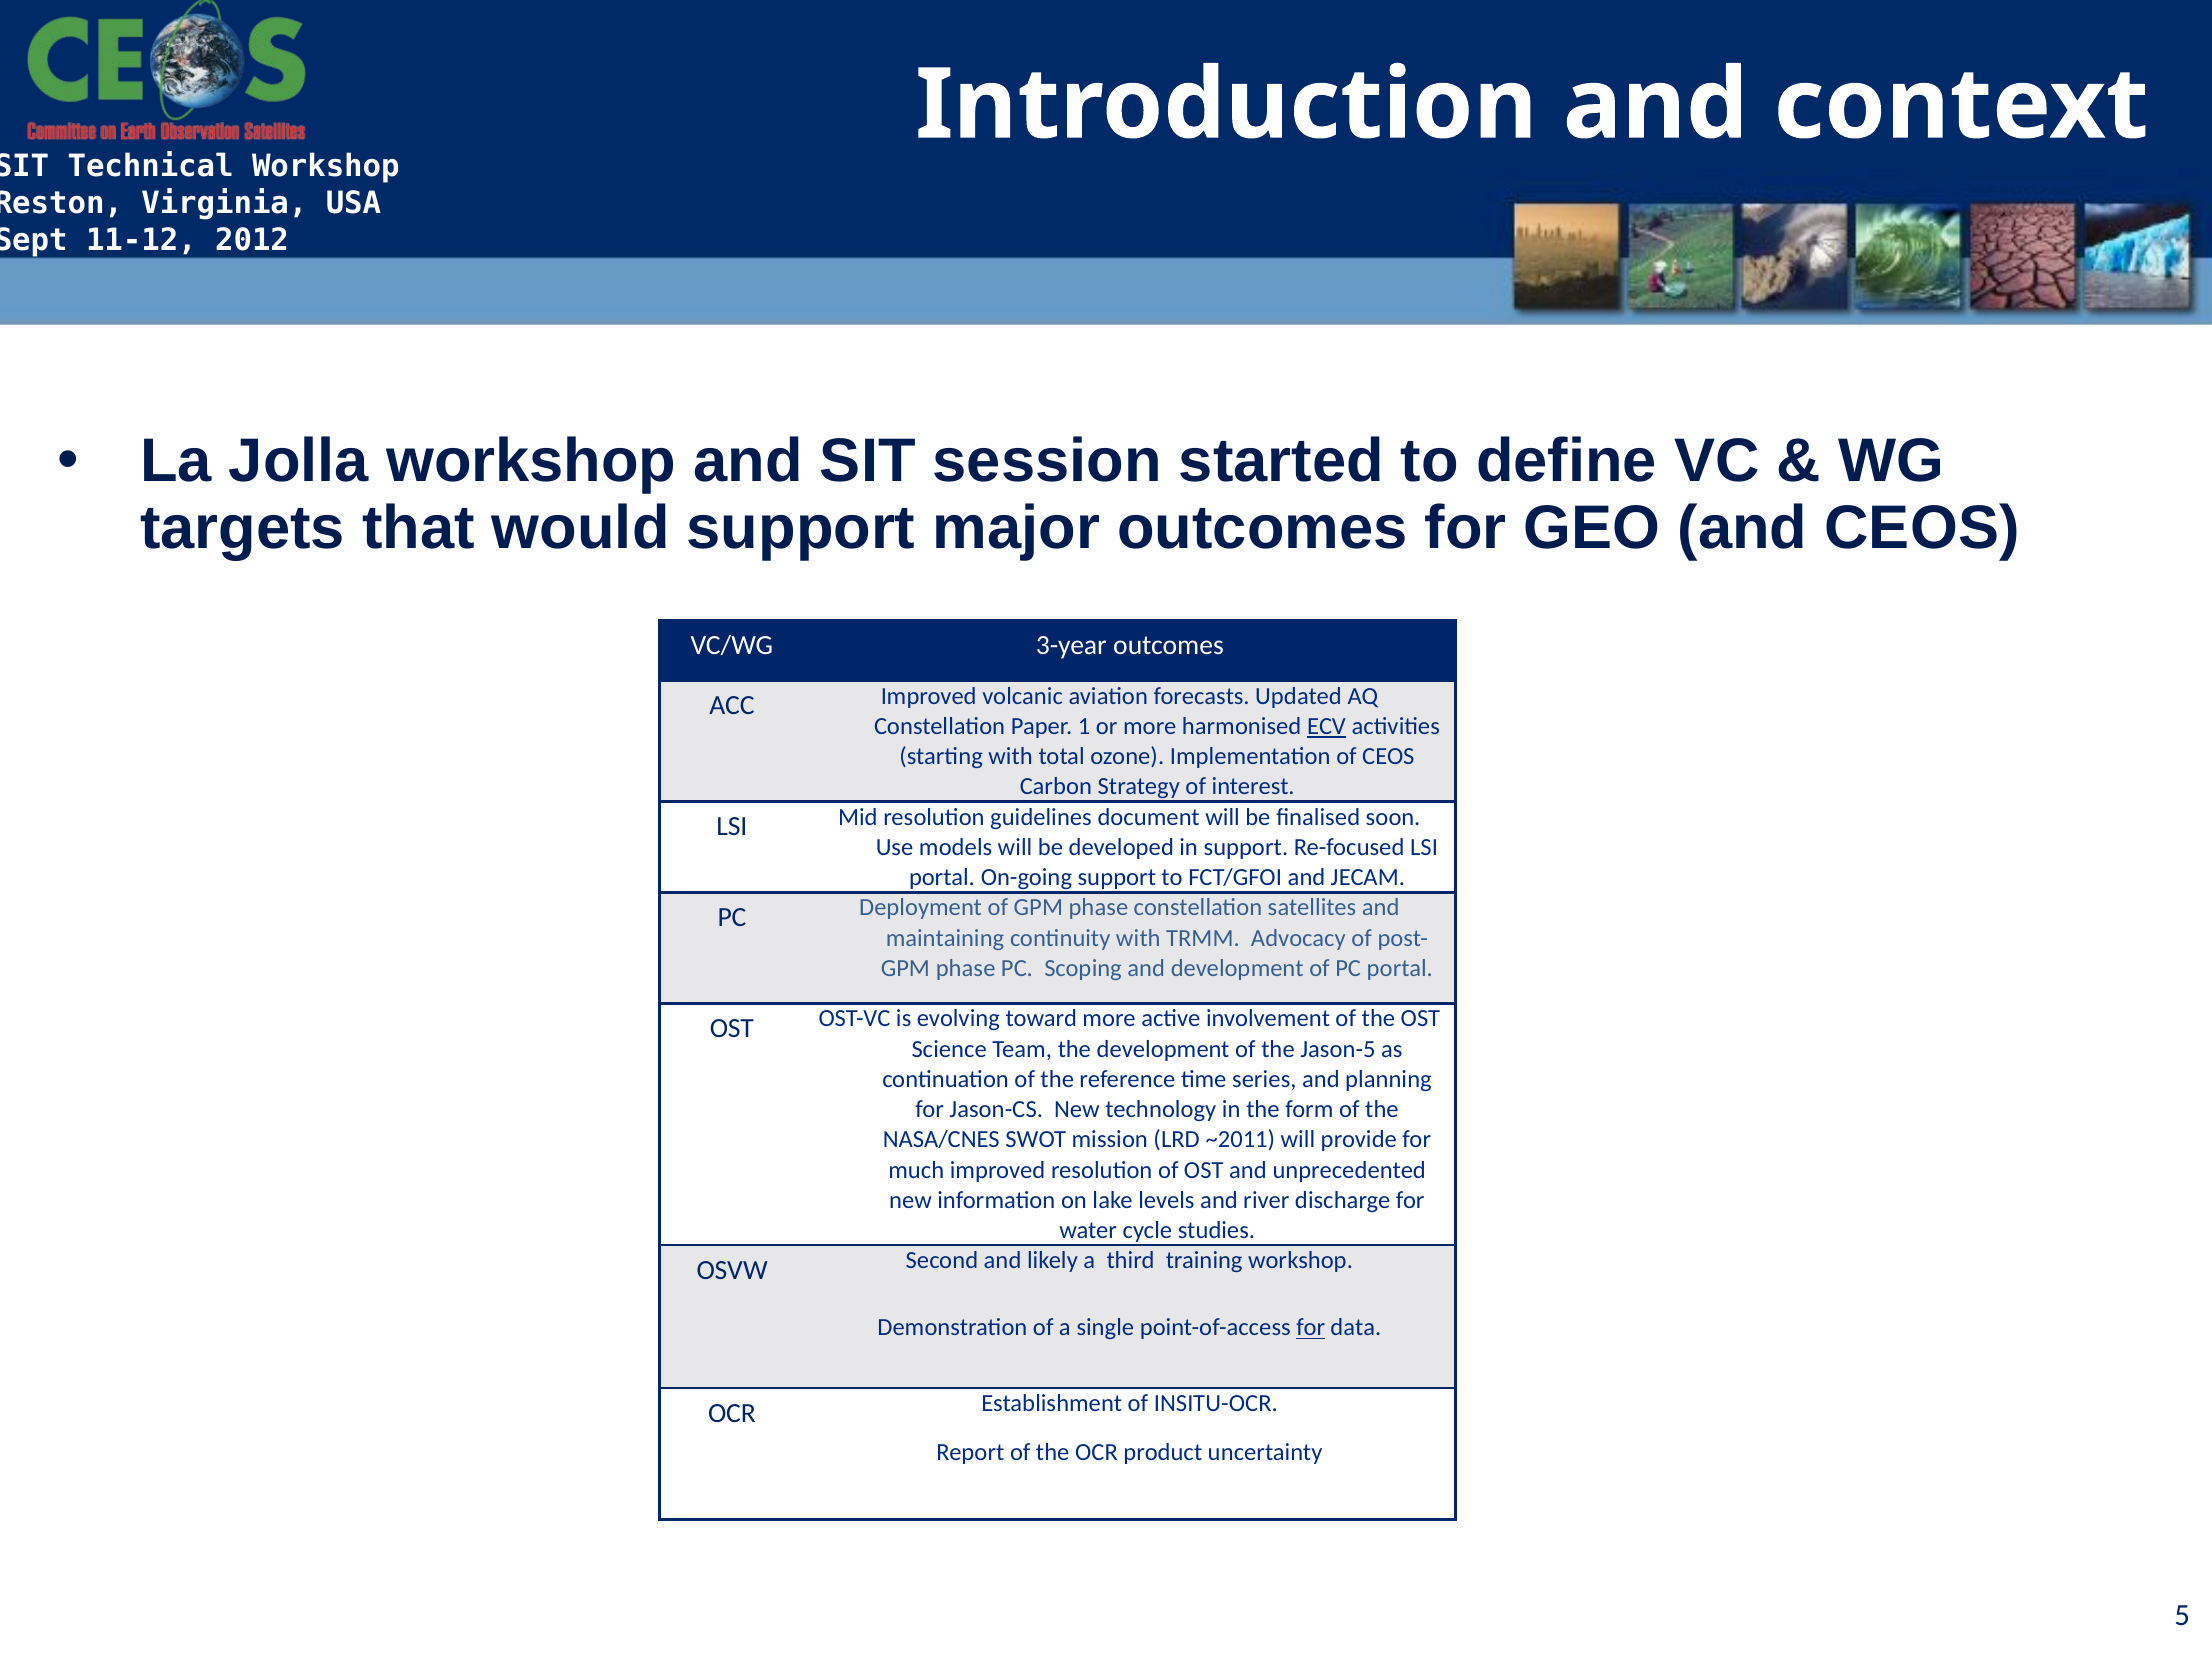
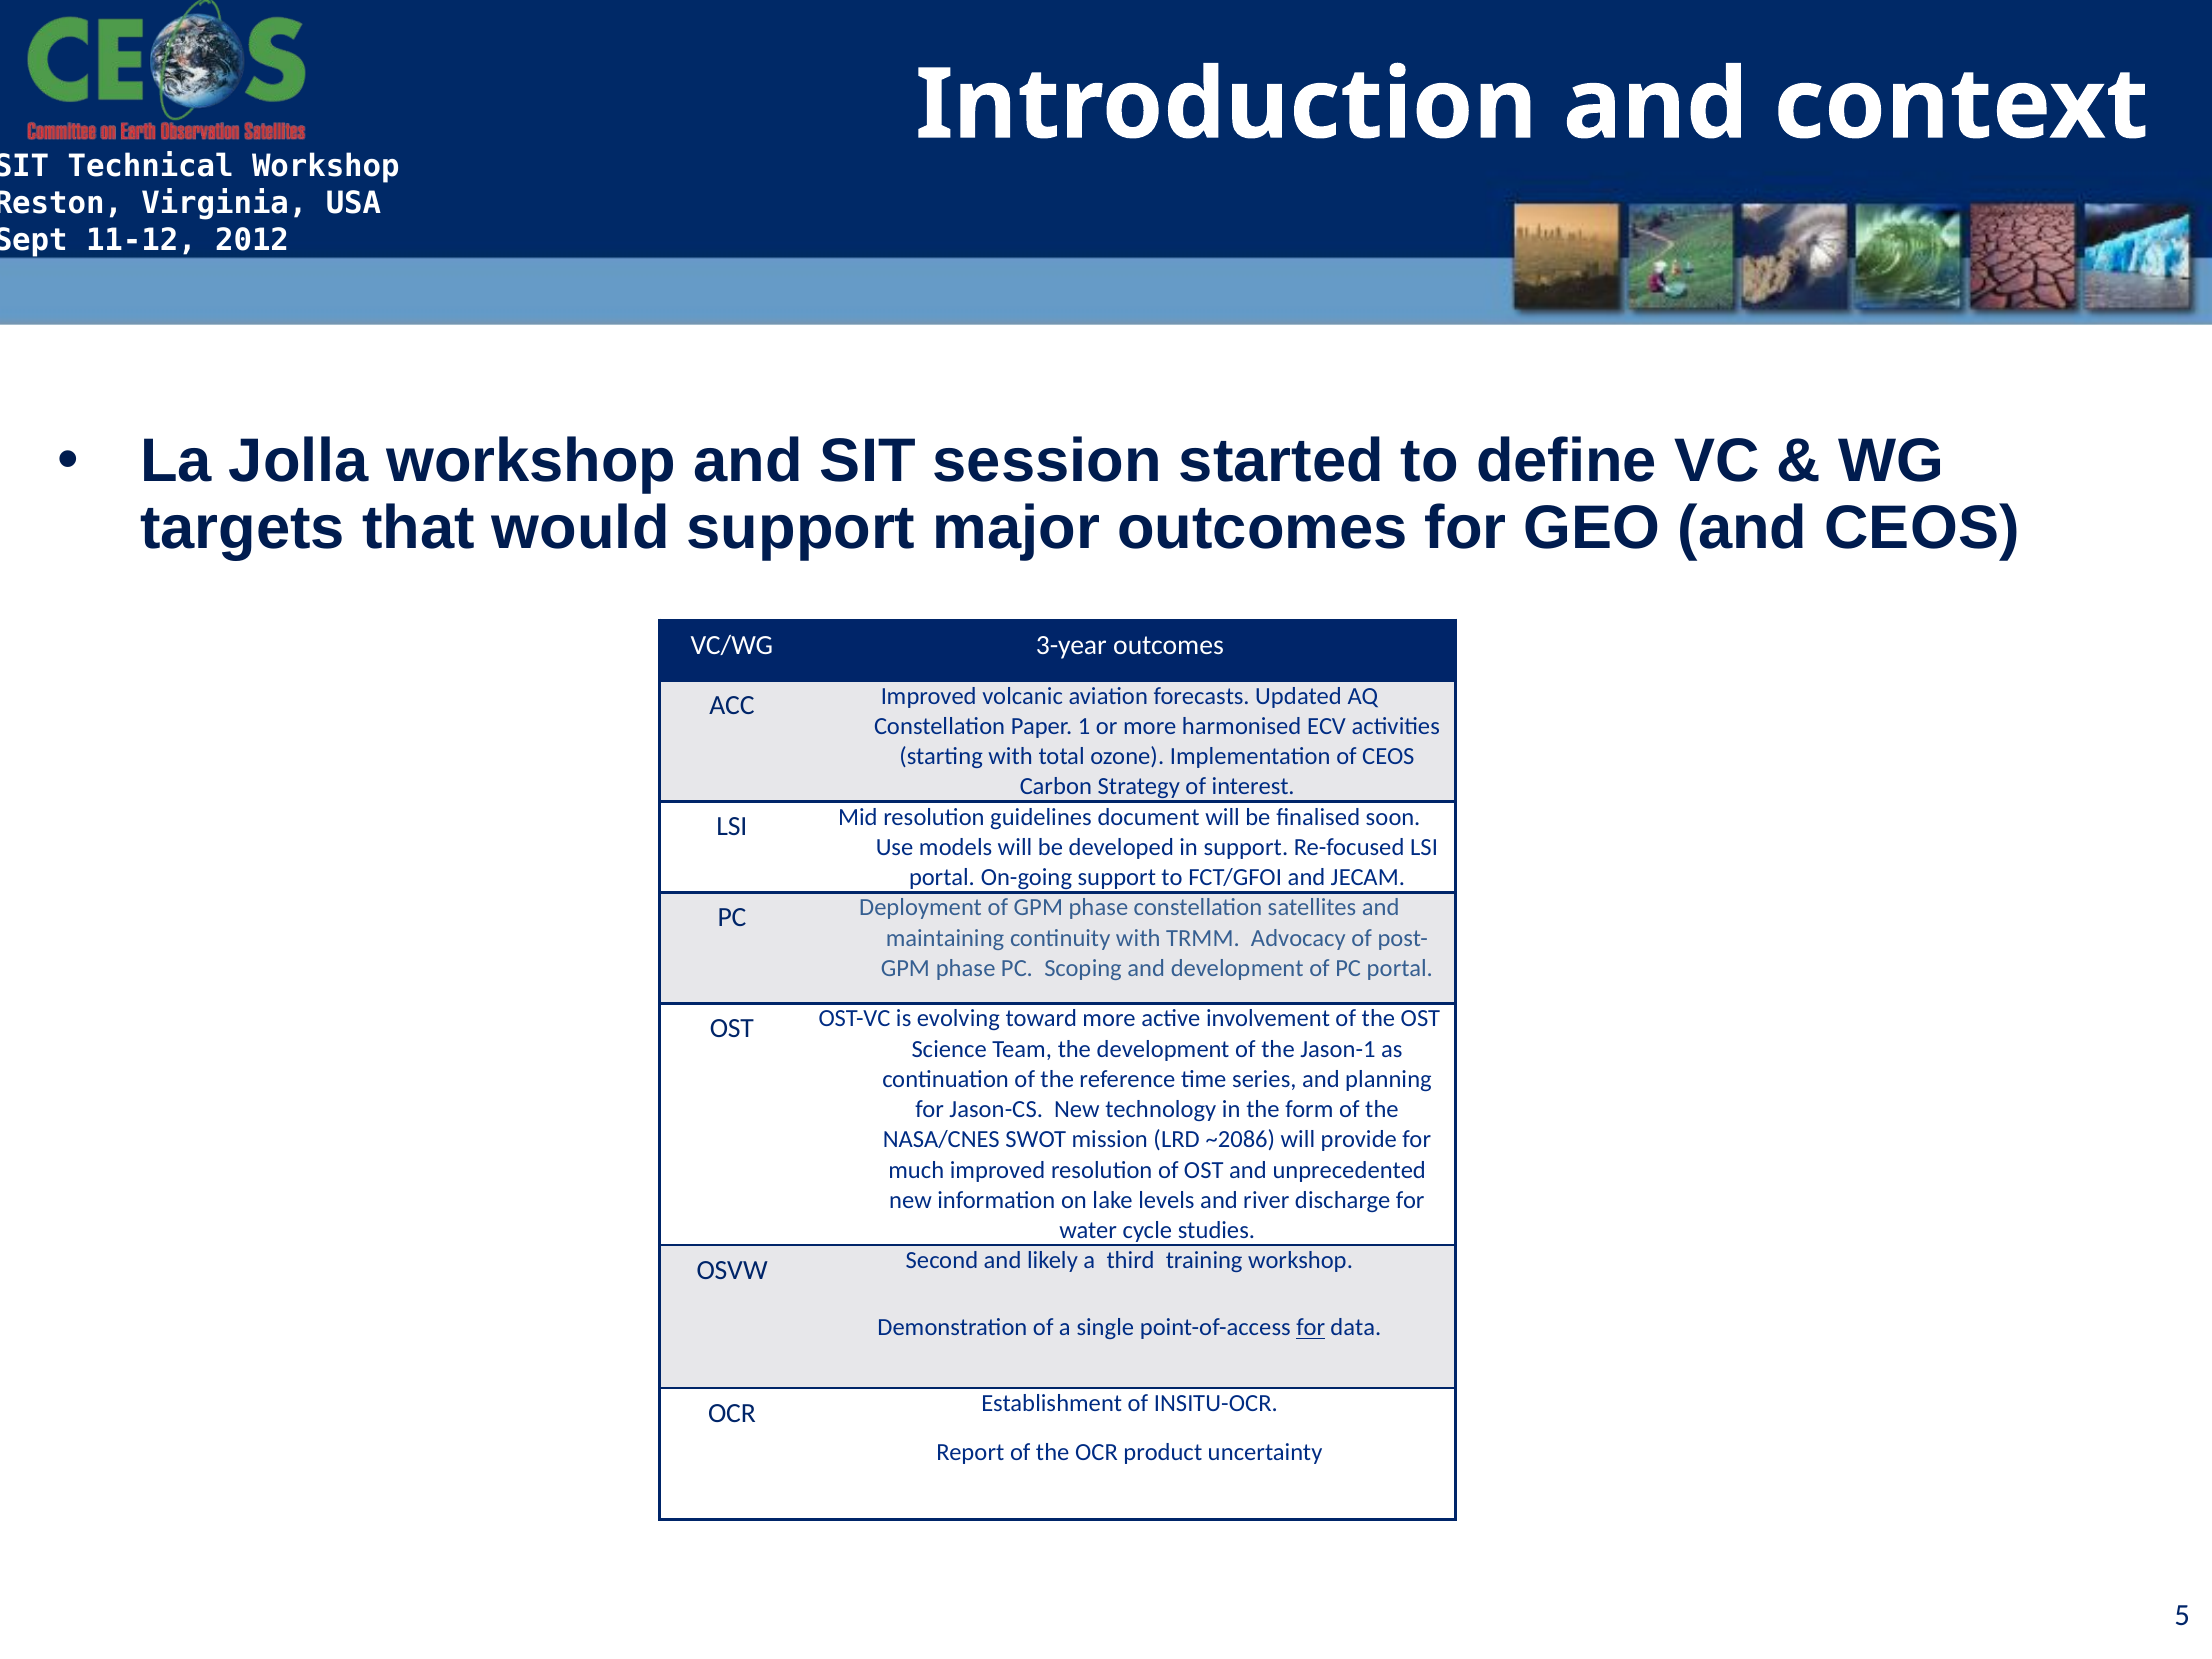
ECV underline: present -> none (1327, 726)
Jason-5: Jason-5 -> Jason-1 (1338, 1049)
~2011: ~2011 -> ~2086 (1240, 1140)
